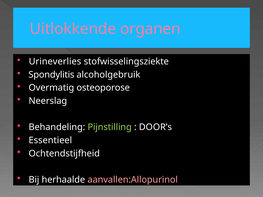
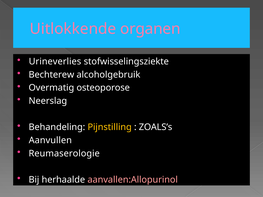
Spondylitis: Spondylitis -> Bechterew (51, 75)
Pijnstilling colour: light green -> yellow (110, 127)
DOOR’s: DOOR’s -> ZOALS’s (156, 127)
Essentieel: Essentieel -> Aanvullen (50, 140)
Ochtendstijfheid: Ochtendstijfheid -> Reumaserologie (64, 154)
